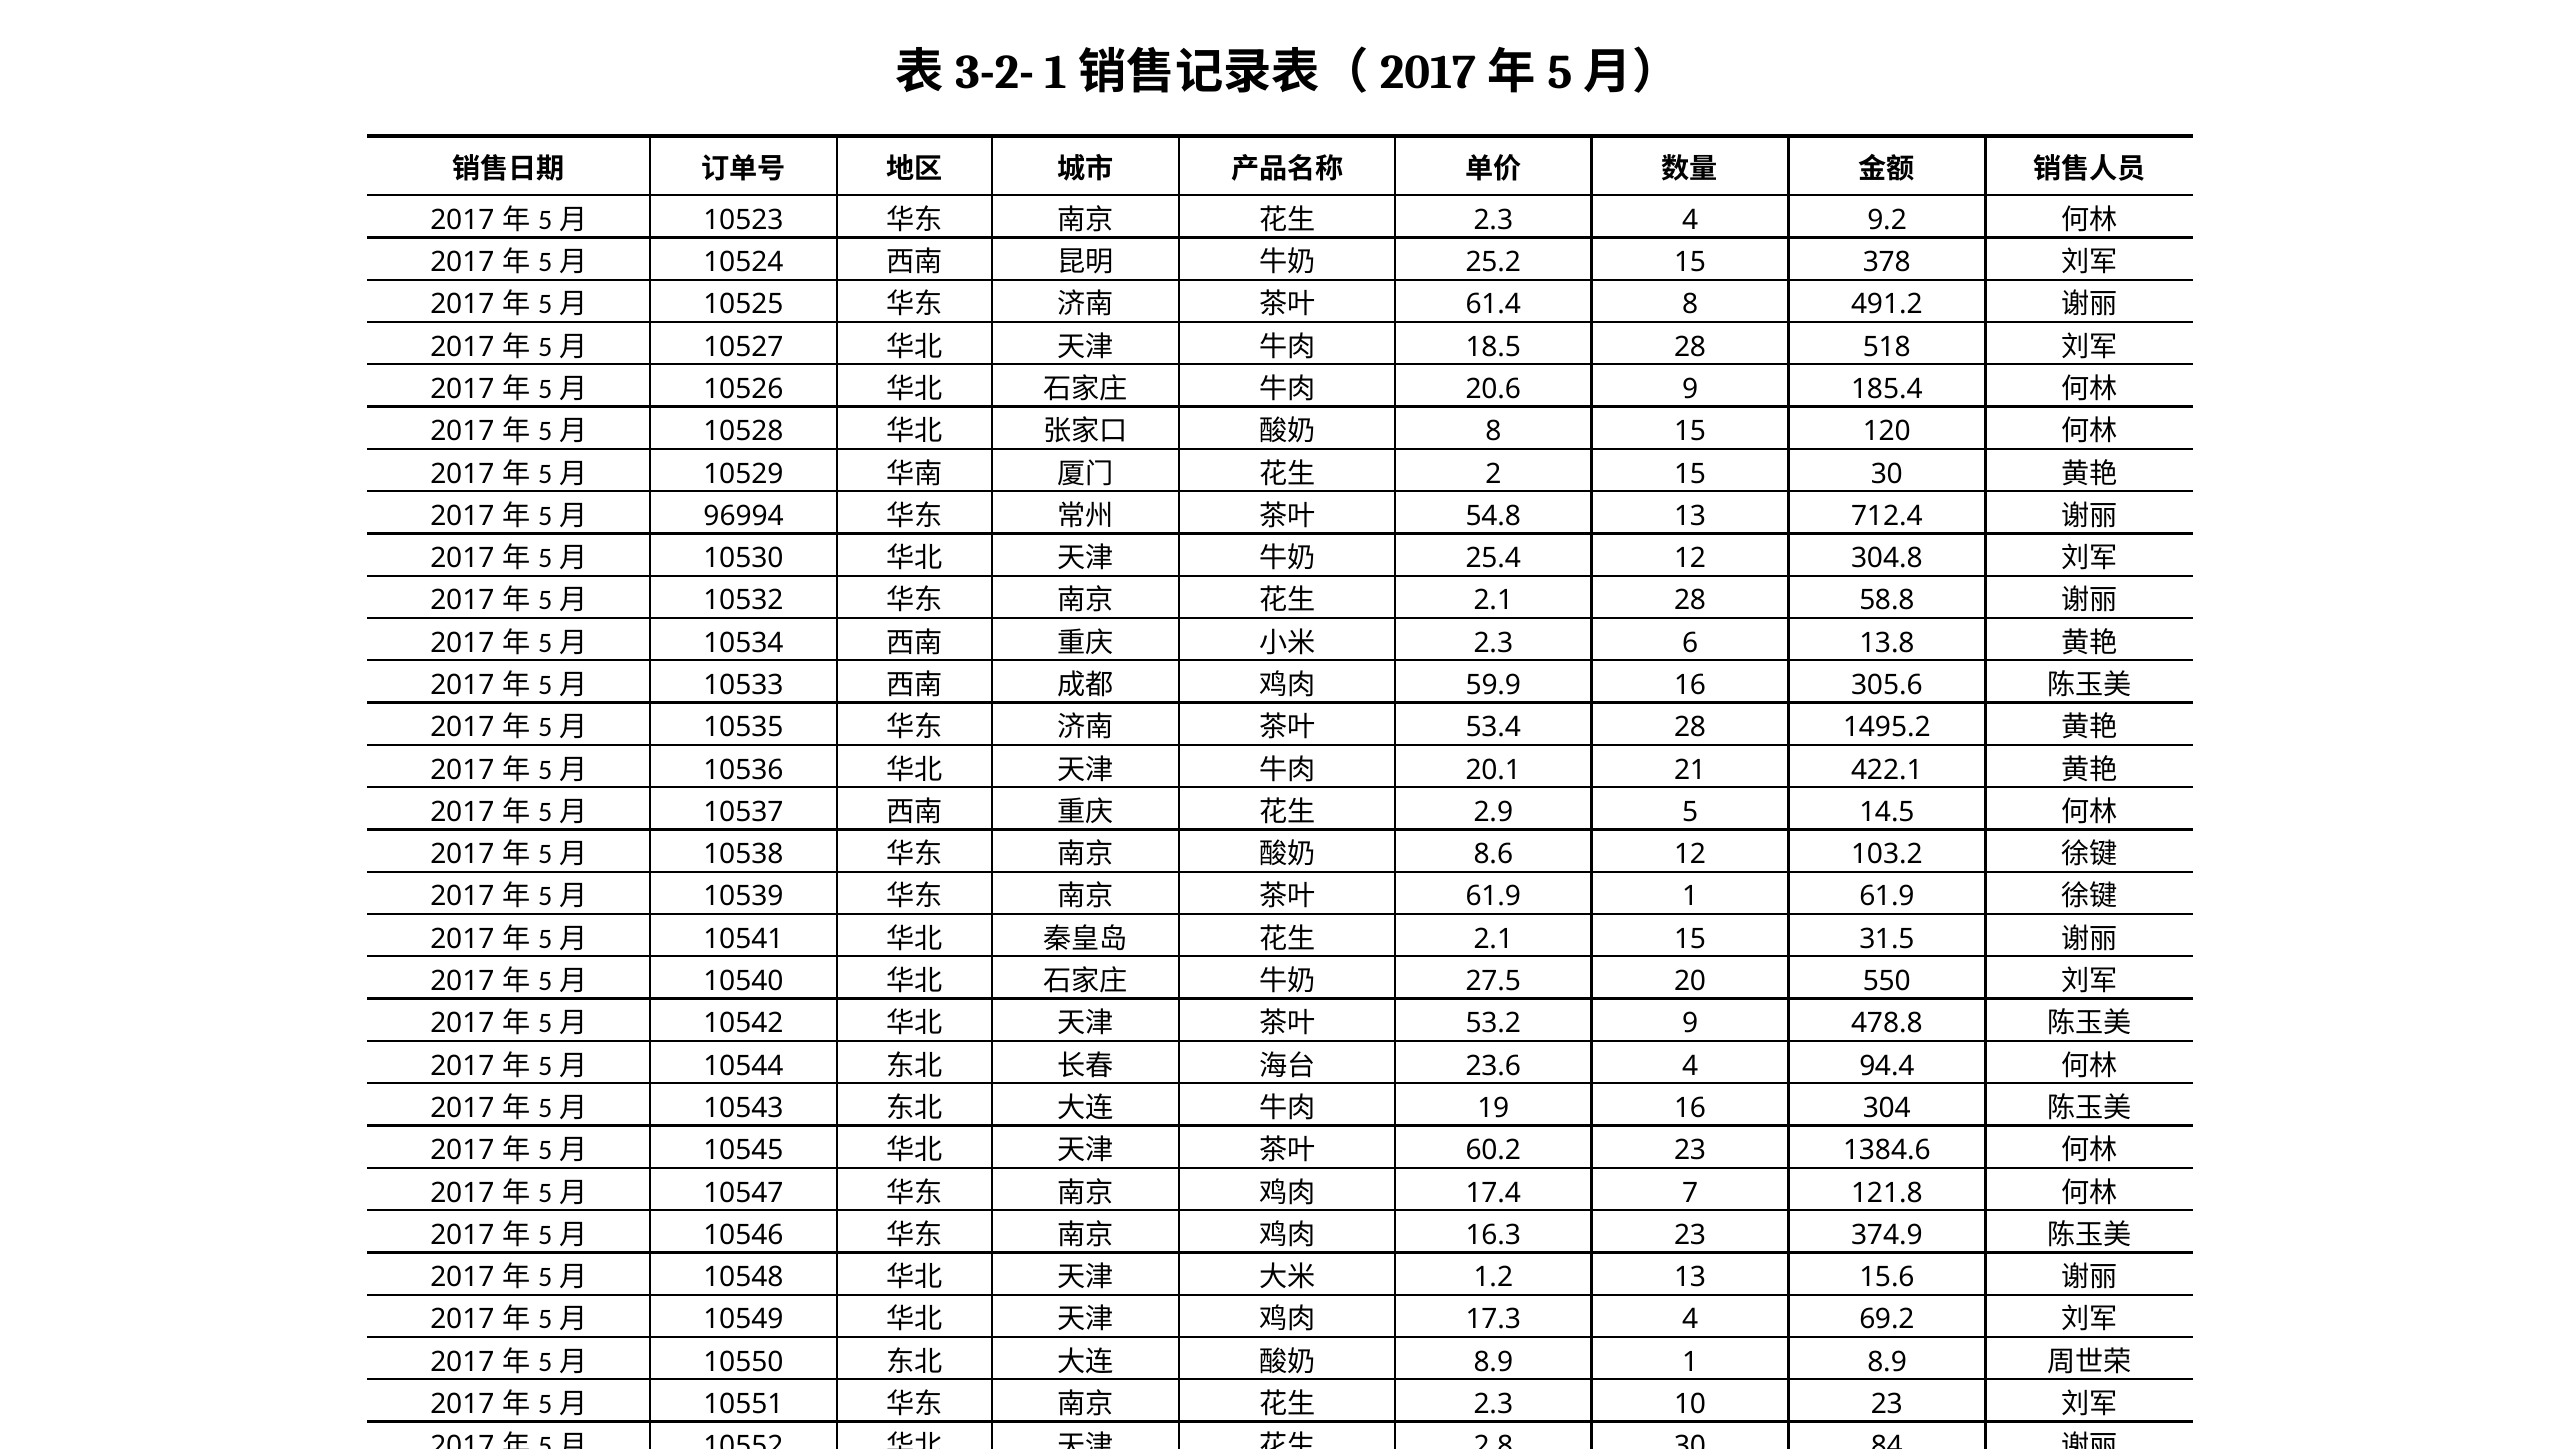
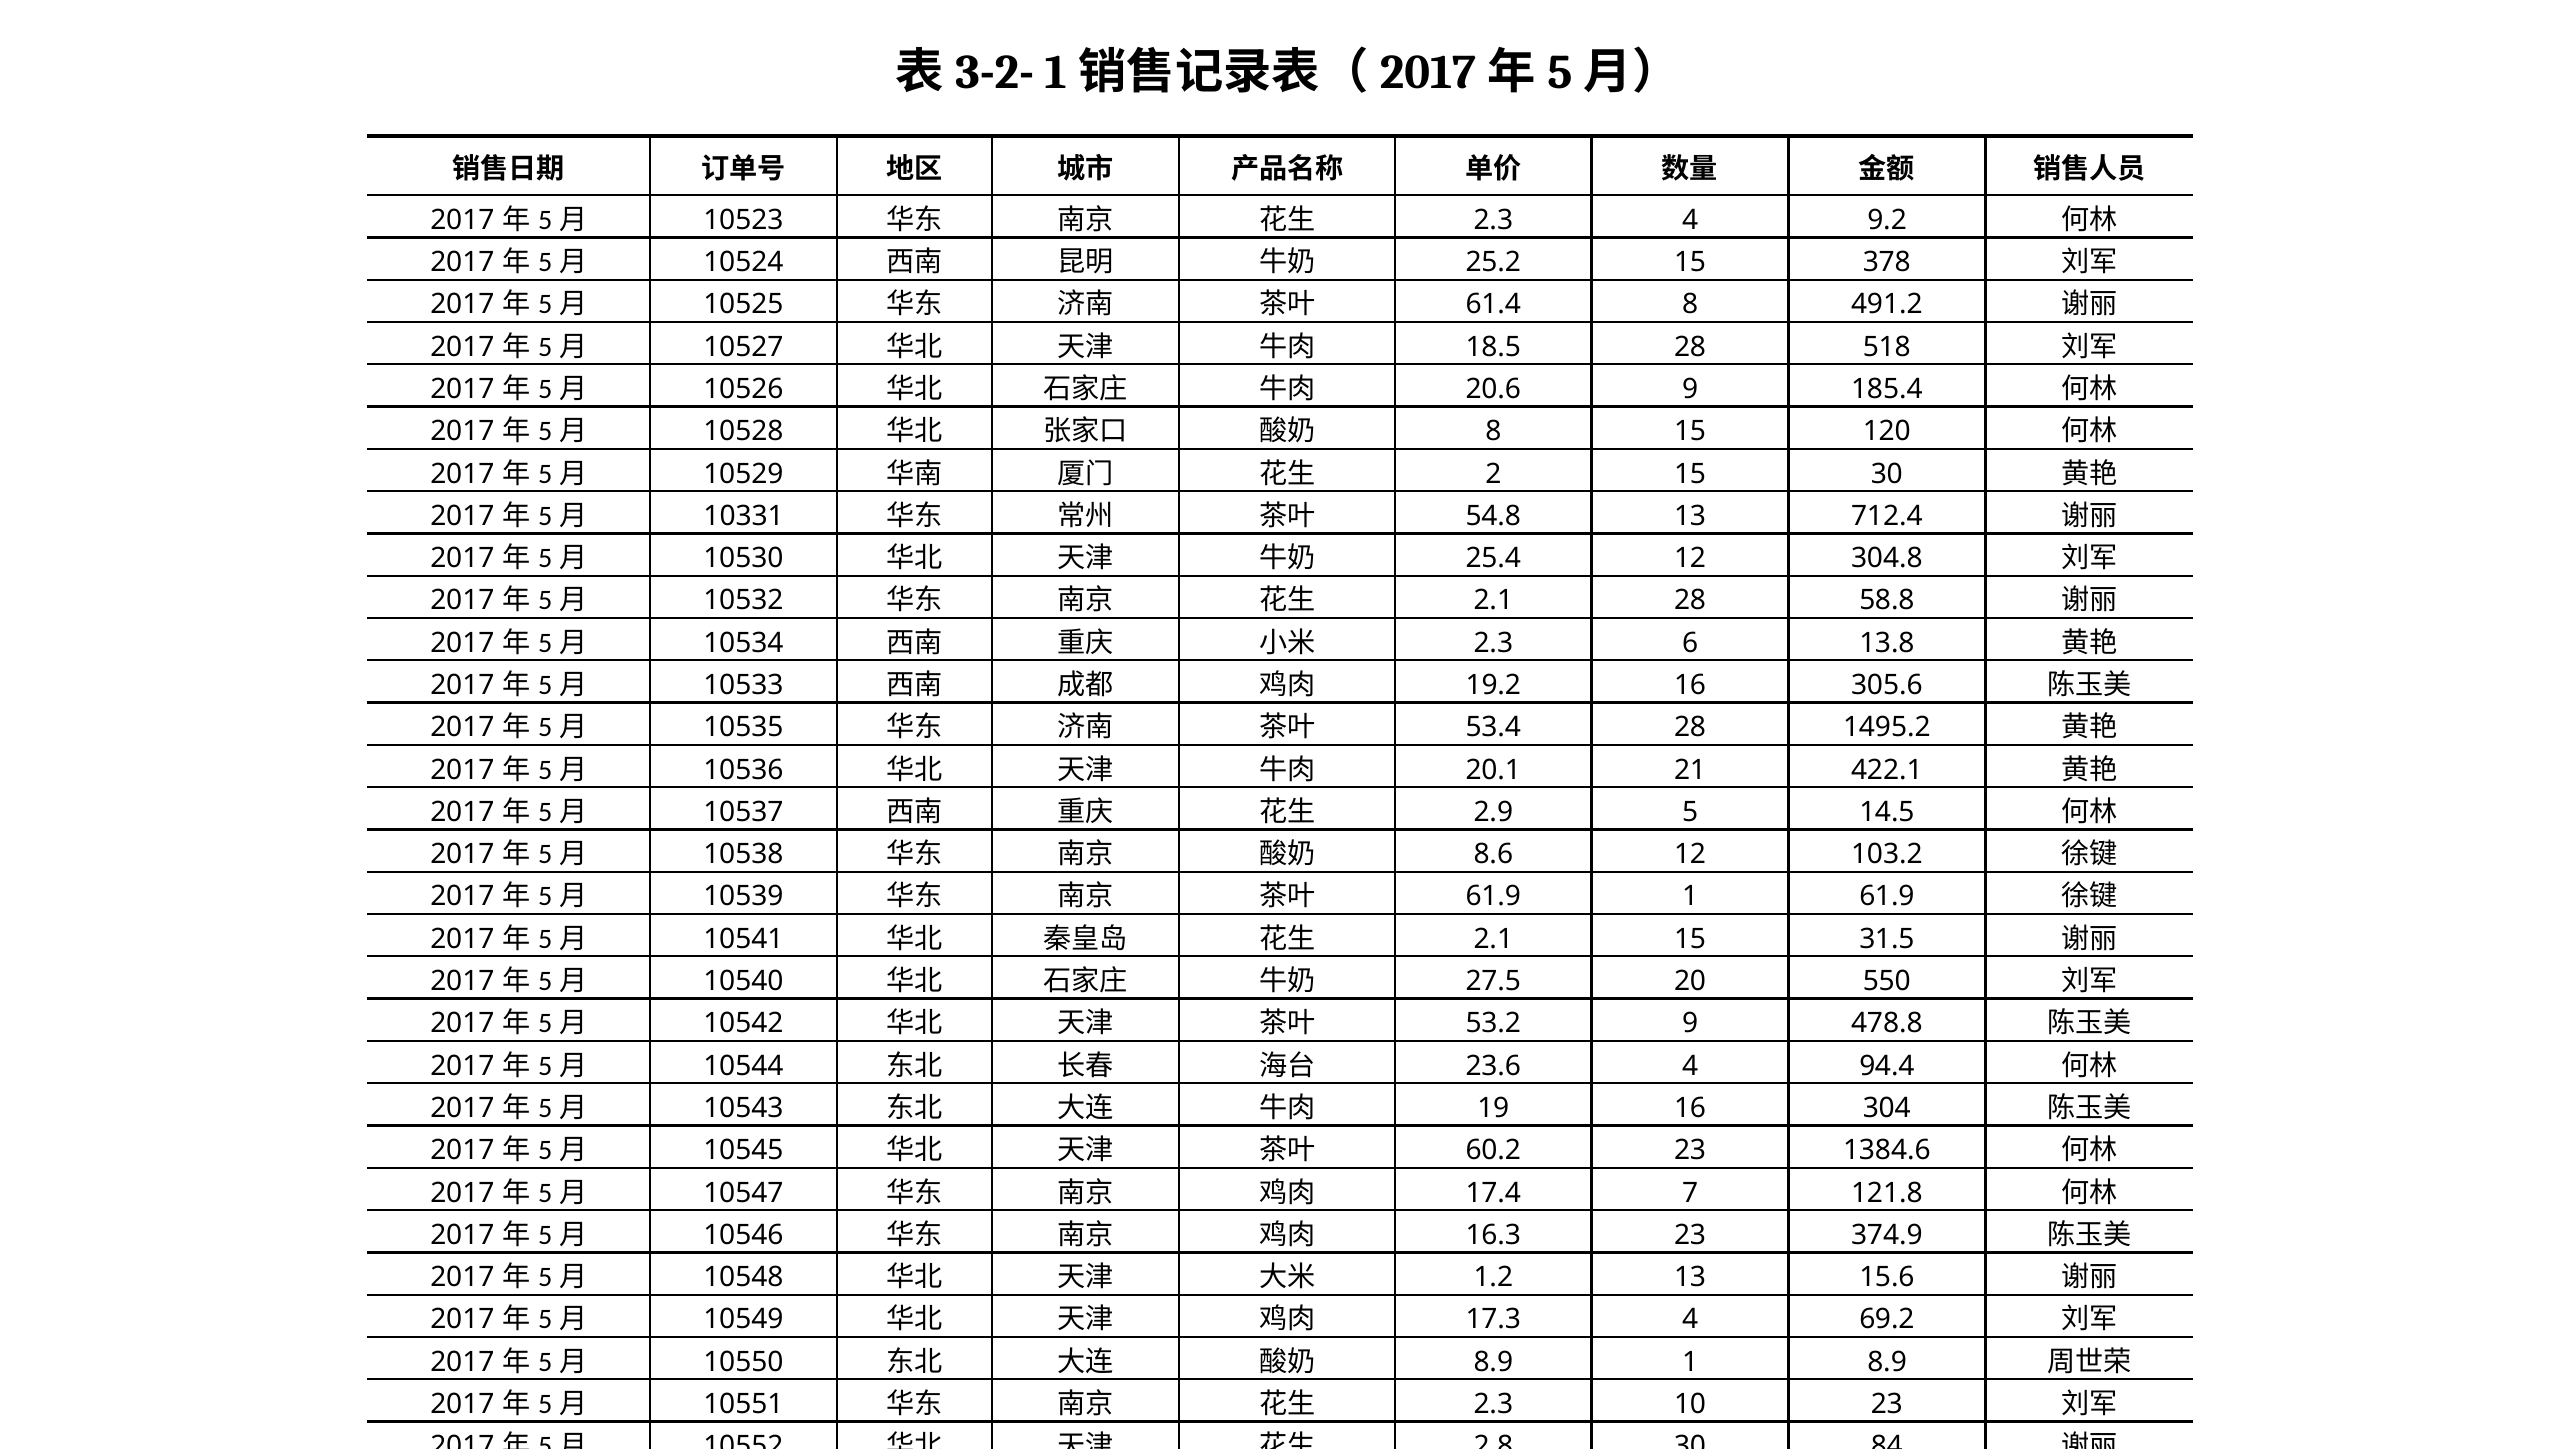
96994: 96994 -> 10331 (744, 516)
59.9: 59.9 -> 19.2 (1493, 685)
